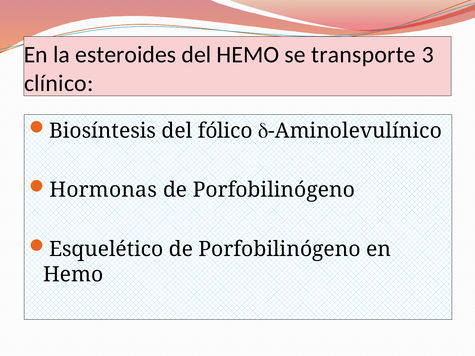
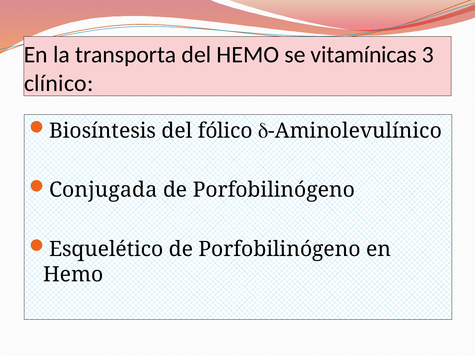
esteroides: esteroides -> transporta (126, 55)
transporte: transporte -> vitamínicas (364, 55)
Hormonas: Hormonas -> Conjugada (103, 190)
